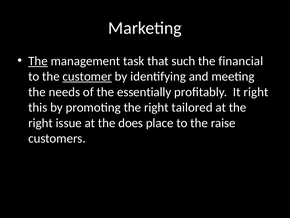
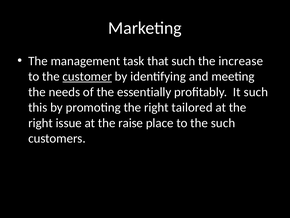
The underline: present -> none (38, 61)
financial: financial -> increase (241, 61)
It right: right -> such (256, 92)
does: does -> raise (131, 123)
the raise: raise -> such (223, 123)
